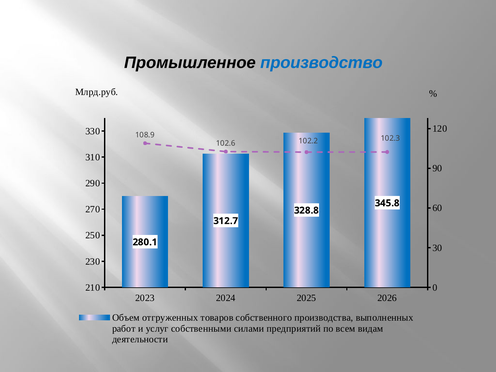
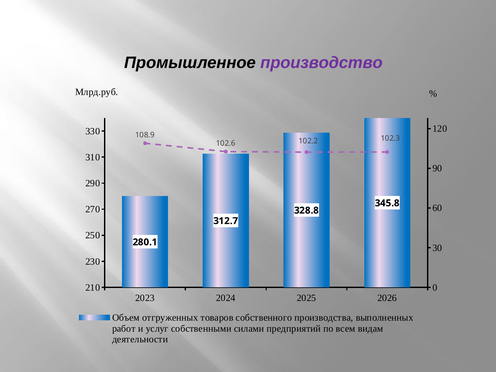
производство colour: blue -> purple (321, 63)
